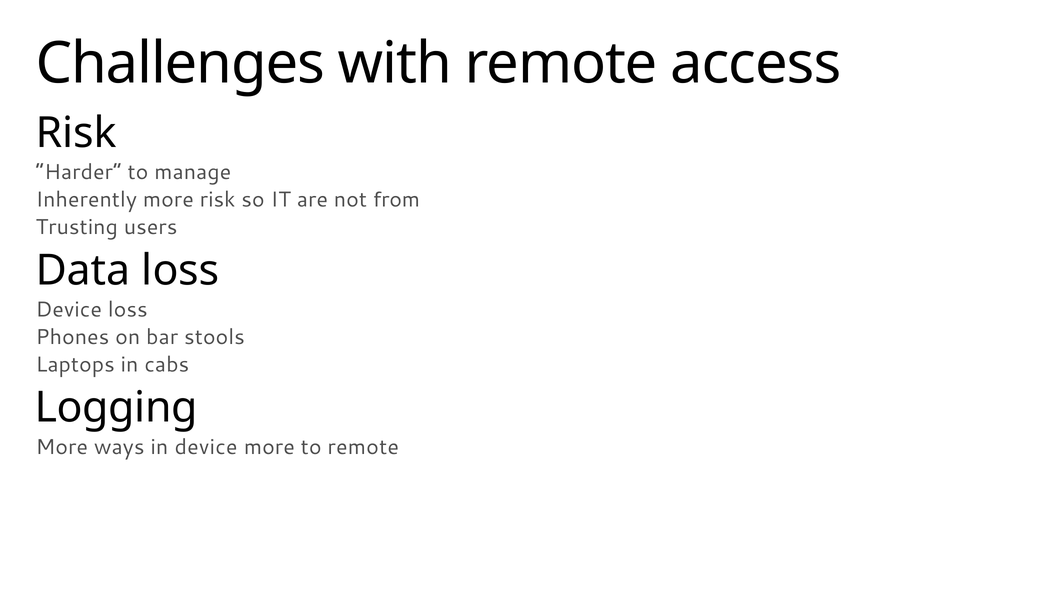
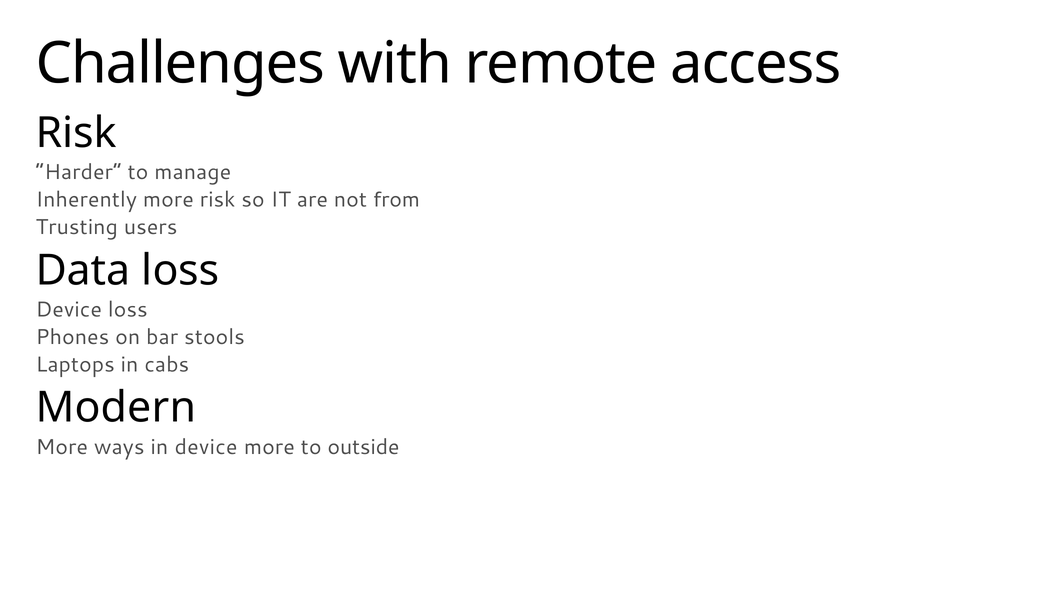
Logging: Logging -> Modern (116, 408)
to remote: remote -> outside (363, 447)
